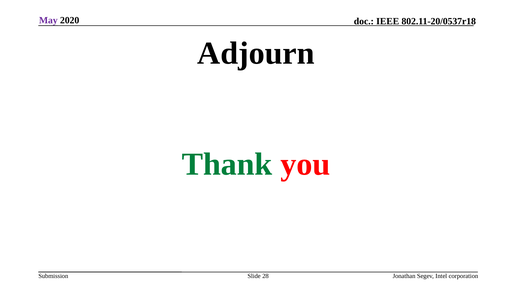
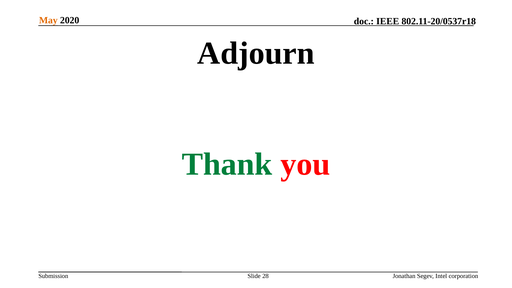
May colour: purple -> orange (48, 20)
